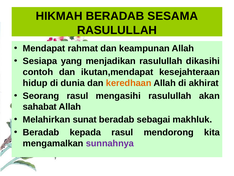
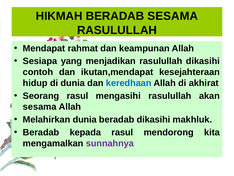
keredhaan colour: orange -> blue (129, 83)
sahabat: sahabat -> sesama (40, 106)
Melahirkan sunat: sunat -> dunia (85, 119)
beradab sebagai: sebagai -> dikasihi (154, 119)
